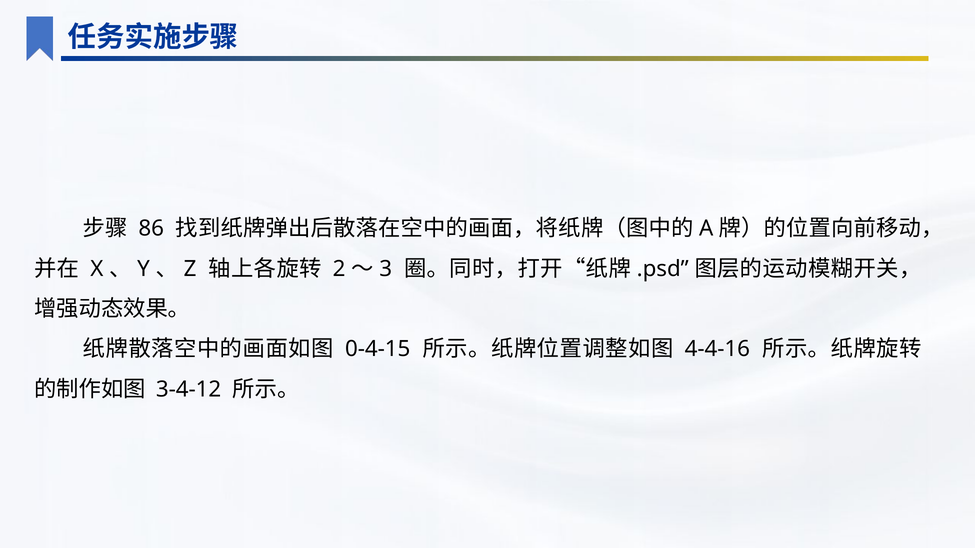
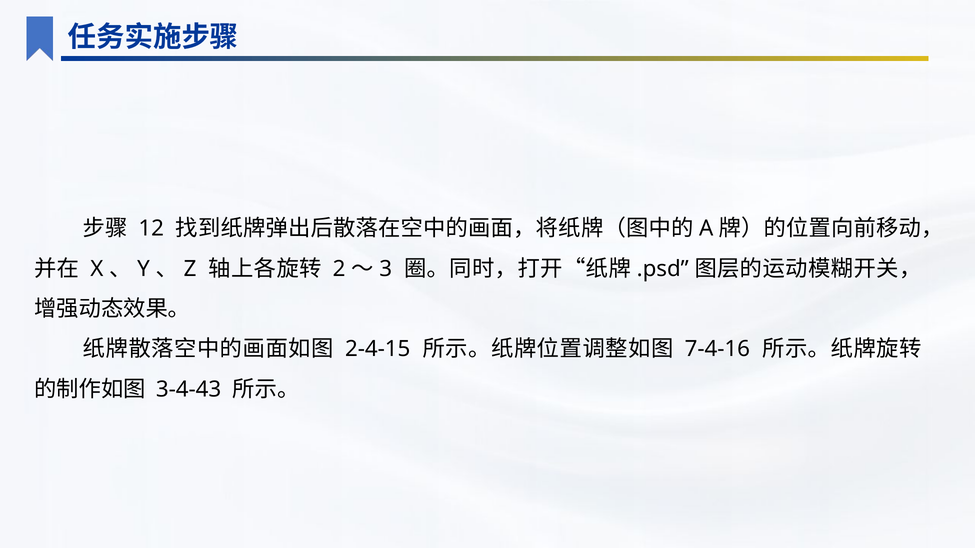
86: 86 -> 12 (151, 229)
0-4-15: 0-4-15 -> 2-4-15 (378, 349)
4-4-16: 4-4-16 -> 7-4-16 (717, 349)
3-4-12: 3-4-12 -> 3-4-43 (189, 390)
